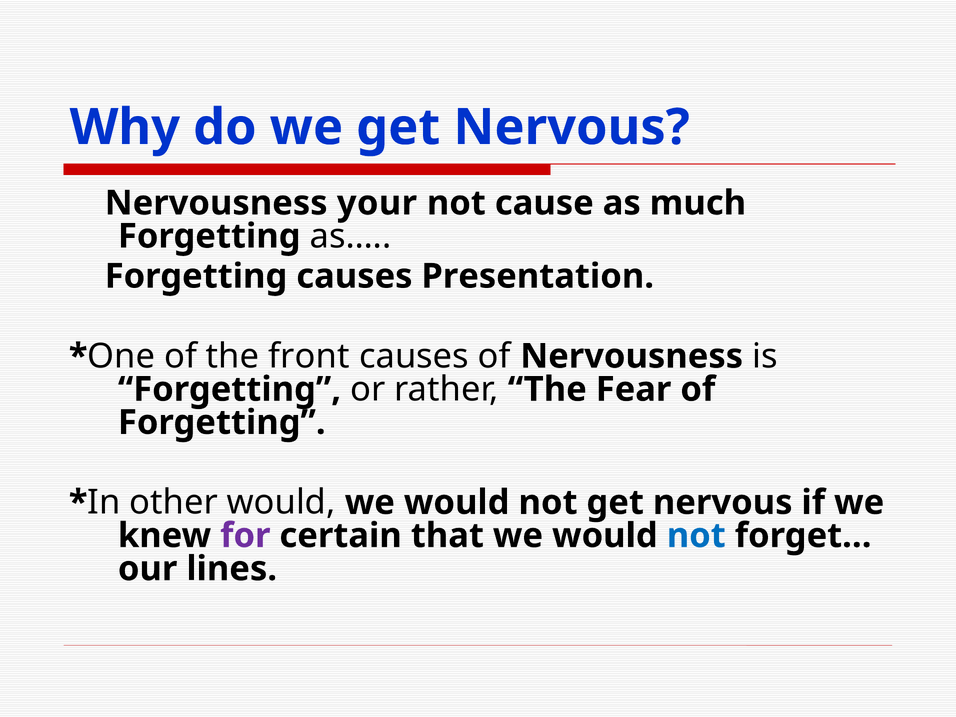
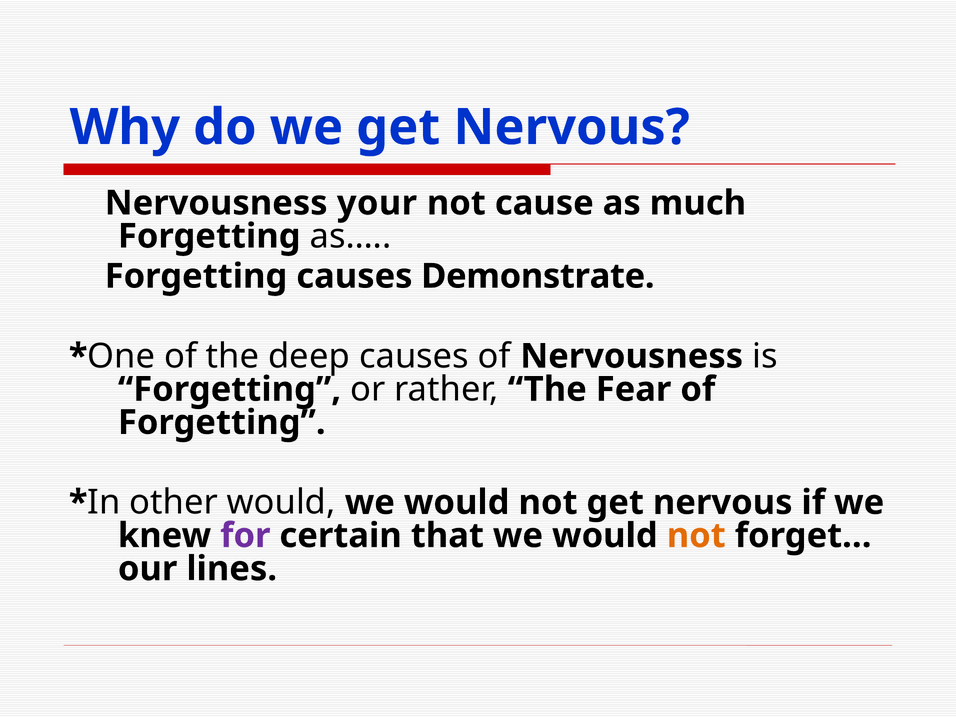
Presentation: Presentation -> Demonstrate (538, 276)
front: front -> deep (309, 356)
not colour: blue -> orange (696, 536)
